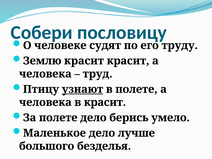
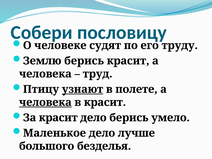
Землю красит: красит -> берись (84, 61)
человека underline: none -> present (45, 102)
За полете: полете -> красит (58, 118)
